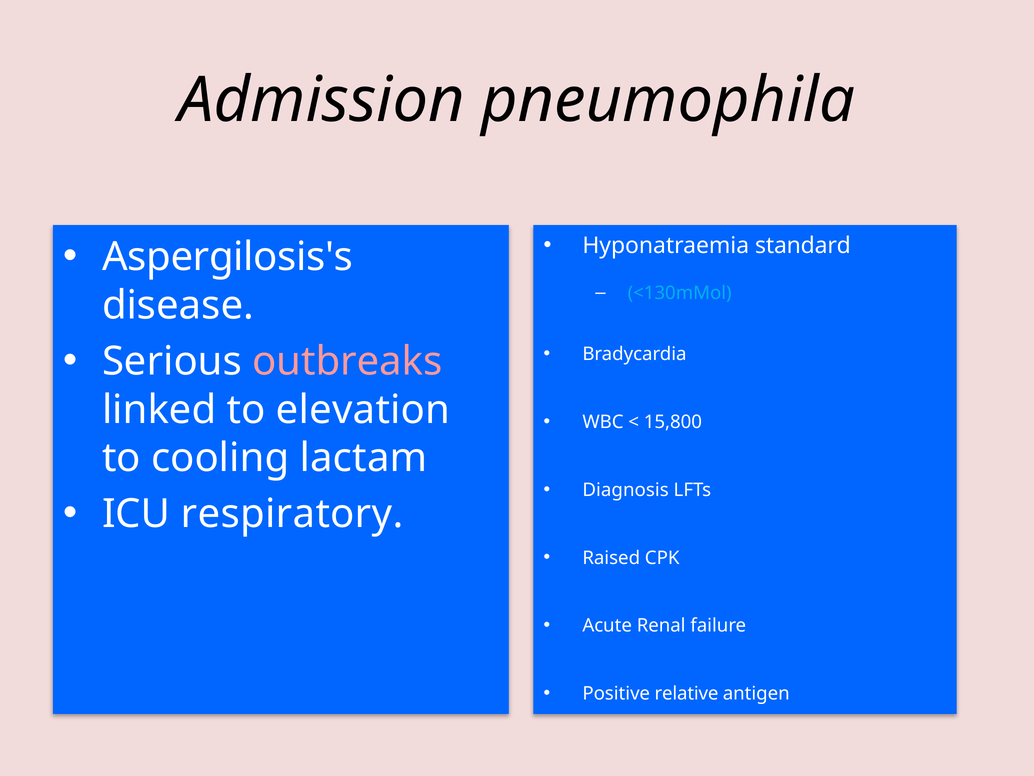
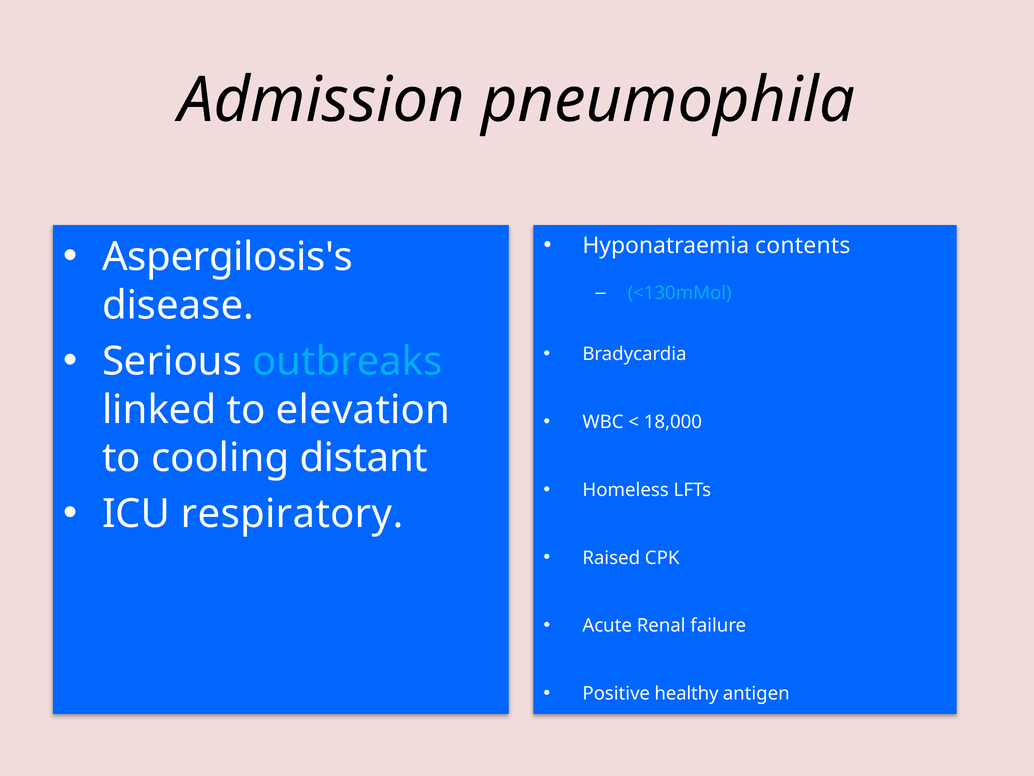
standard: standard -> contents (803, 245)
outbreaks colour: pink -> light blue (347, 361)
15,800: 15,800 -> 18,000 (673, 422)
lactam: lactam -> distant (364, 458)
Diagnosis: Diagnosis -> Homeless (626, 490)
relative: relative -> healthy (687, 693)
